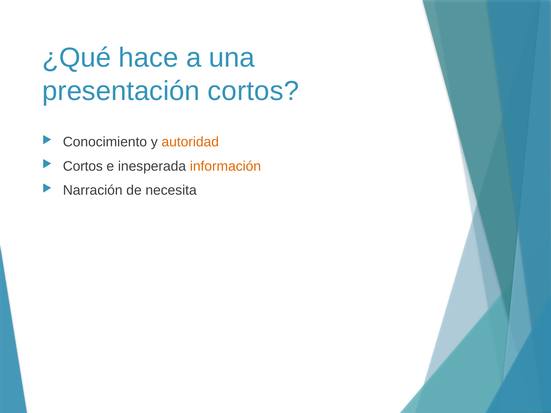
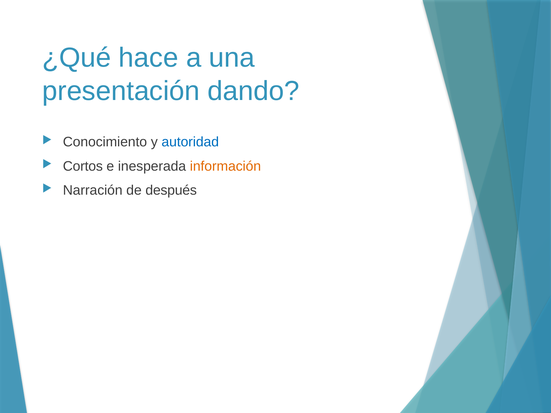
presentación cortos: cortos -> dando (253, 91)
autoridad colour: orange -> blue (190, 142)
necesita: necesita -> después (171, 191)
